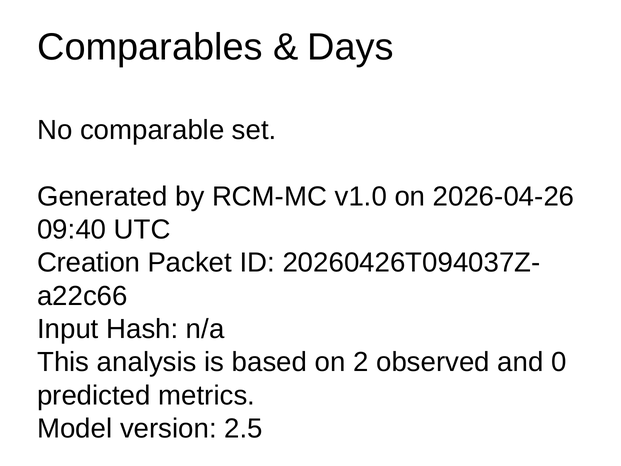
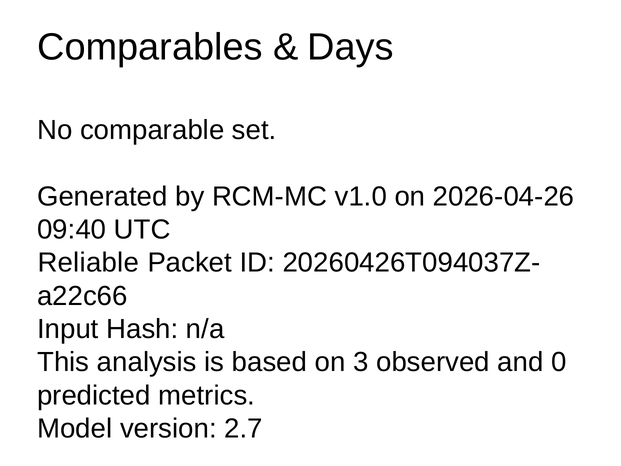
Creation: Creation -> Reliable (88, 263)
2: 2 -> 3 (361, 362)
2.5: 2.5 -> 2.7 (244, 428)
